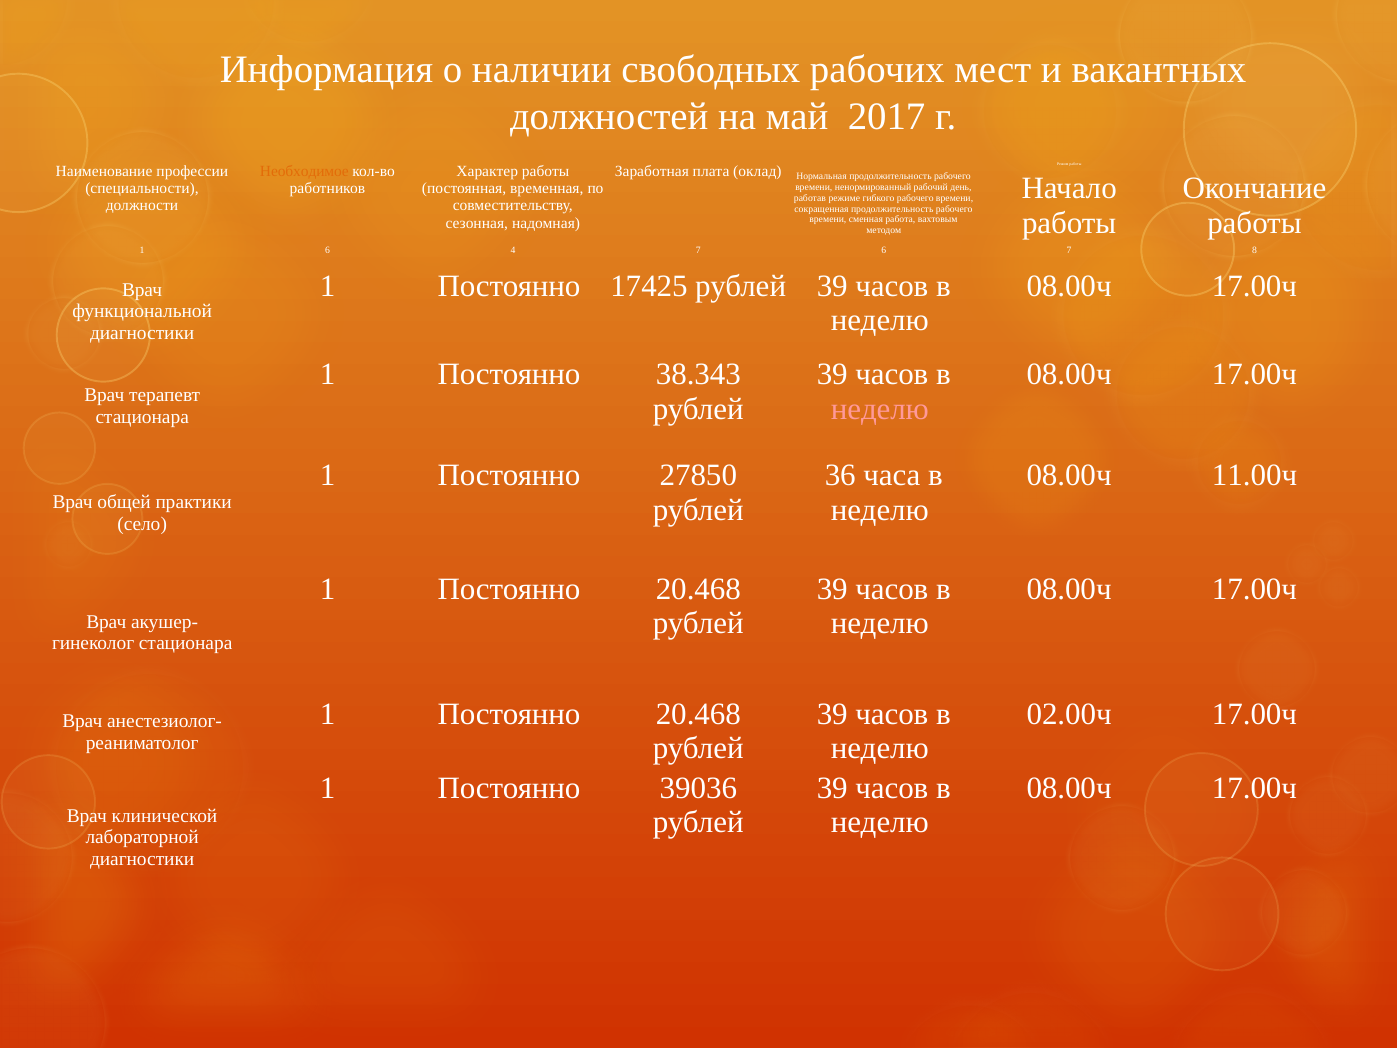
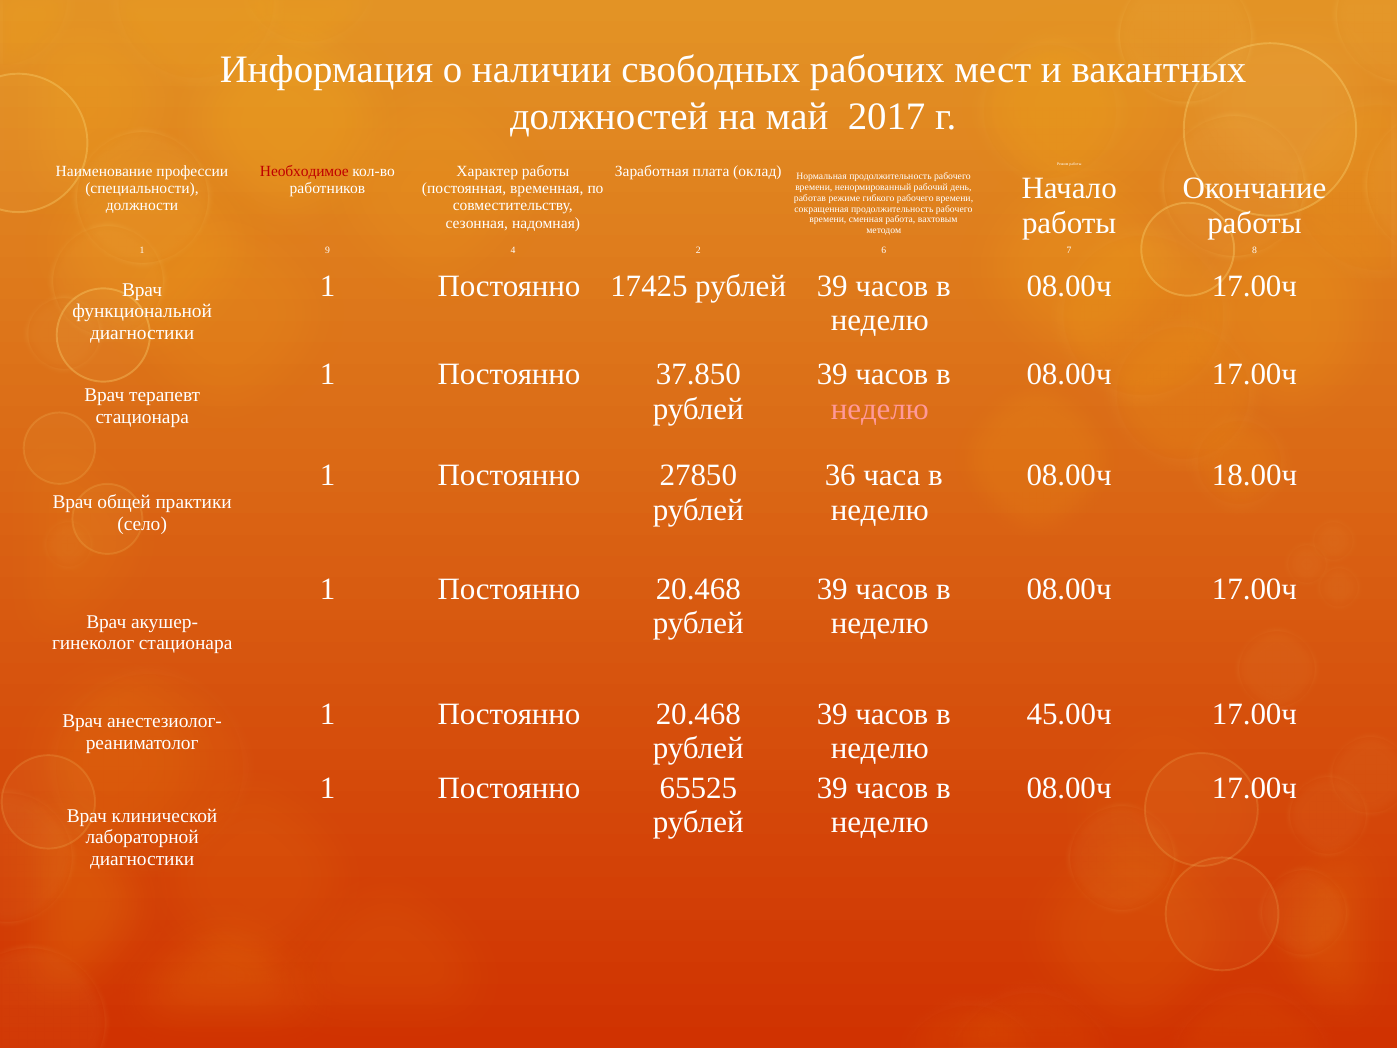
Необходимое colour: orange -> red (304, 171)
1 6: 6 -> 9 (328, 250)
4 7: 7 -> 2 (698, 250)
38.343: 38.343 -> 37.850 (698, 375)
11.00ч: 11.00ч -> 18.00ч (1255, 475)
02.00ч: 02.00ч -> 45.00ч (1069, 714)
39036: 39036 -> 65525 (698, 788)
